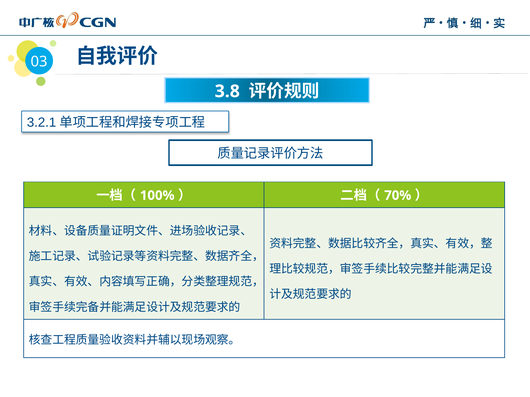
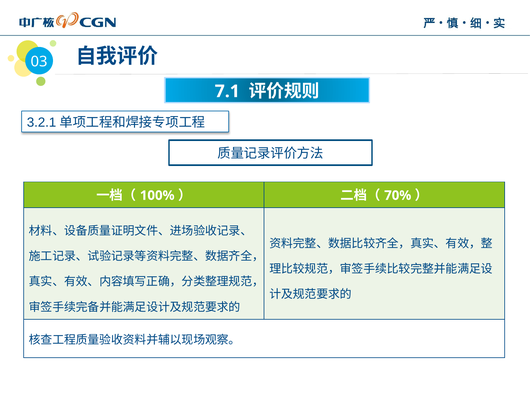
3.8: 3.8 -> 7.1 (227, 91)
